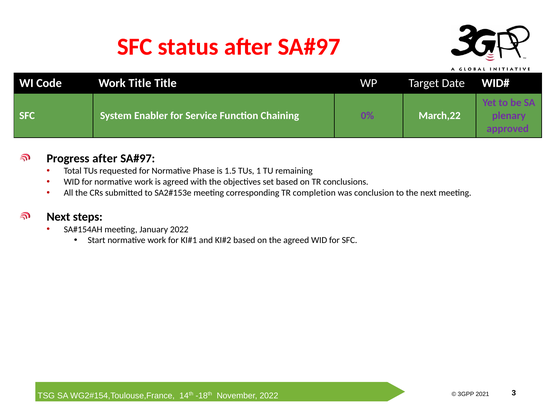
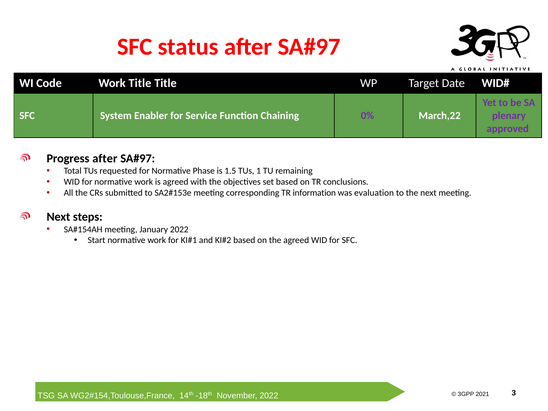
completion: completion -> information (314, 193)
conclusion: conclusion -> evaluation (374, 193)
